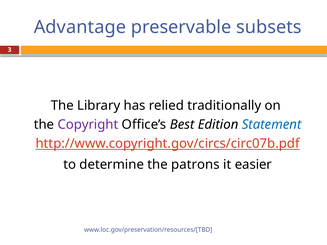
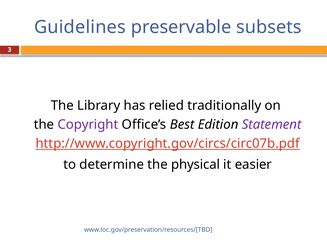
Advantage: Advantage -> Guidelines (80, 27)
Statement colour: blue -> purple (272, 125)
patrons: patrons -> physical (196, 165)
